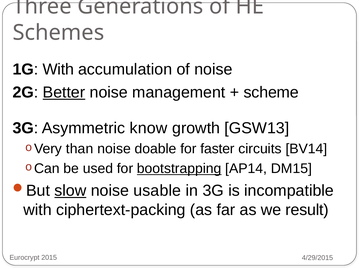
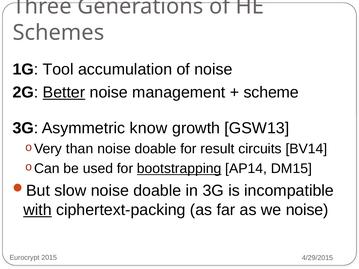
1G With: With -> Tool (58, 69)
faster: faster -> result (217, 149)
slow underline: present -> none (70, 191)
usable: usable -> doable (157, 191)
with underline: none -> present (37, 210)
we result: result -> noise (307, 210)
